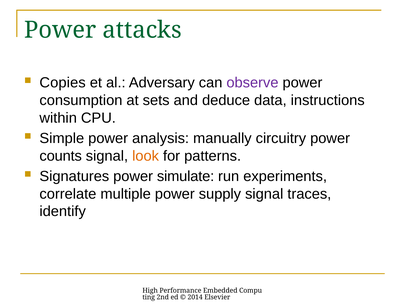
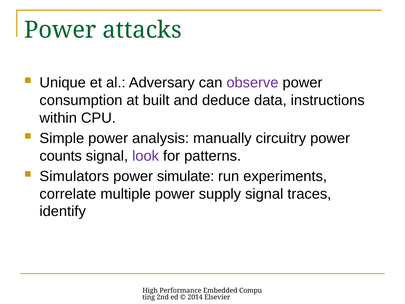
Copies: Copies -> Unique (63, 83)
sets: sets -> built (156, 100)
look colour: orange -> purple (146, 156)
Signatures: Signatures -> Simulators (74, 176)
